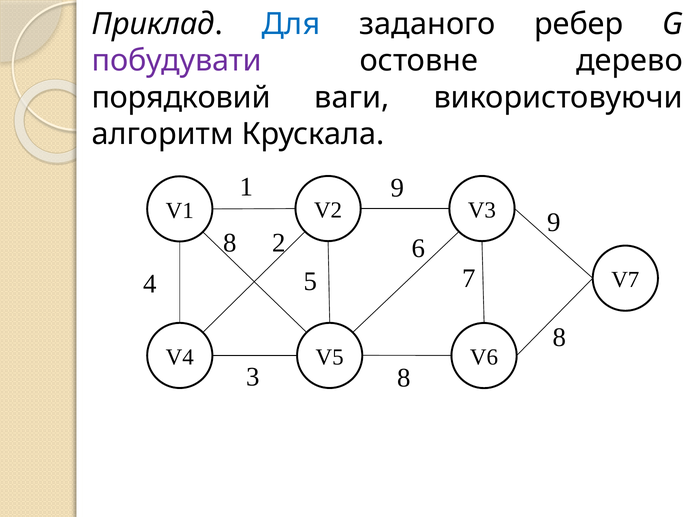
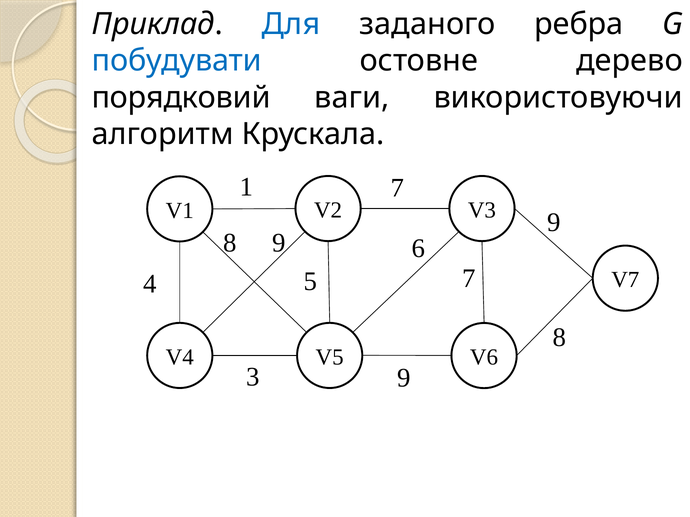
ребер: ребер -> ребра (579, 24)
побудувати colour: purple -> blue (177, 61)
1 9: 9 -> 7 (398, 188)
8 2: 2 -> 9 (279, 243)
3 8: 8 -> 9 (404, 378)
